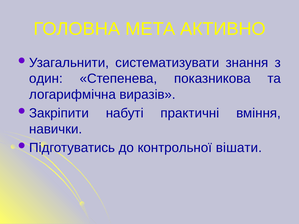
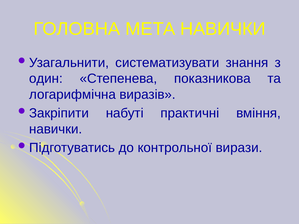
МЕТА АКТИВНО: АКТИВНО -> НАВИЧКИ (223, 29)
вішати: вішати -> вирази (239, 148)
